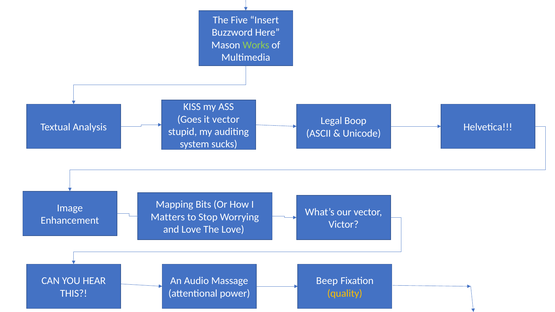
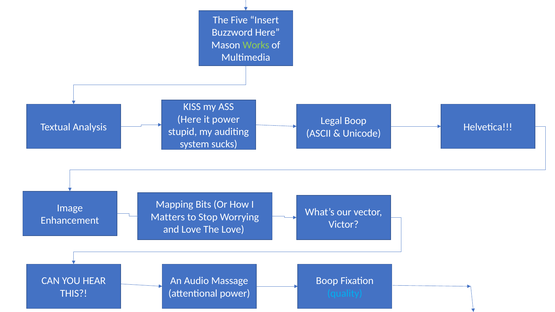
Goes: Goes -> Here (189, 119)
it vector: vector -> power (226, 119)
Beep: Beep -> Boop (327, 281)
quality colour: yellow -> light blue (345, 293)
